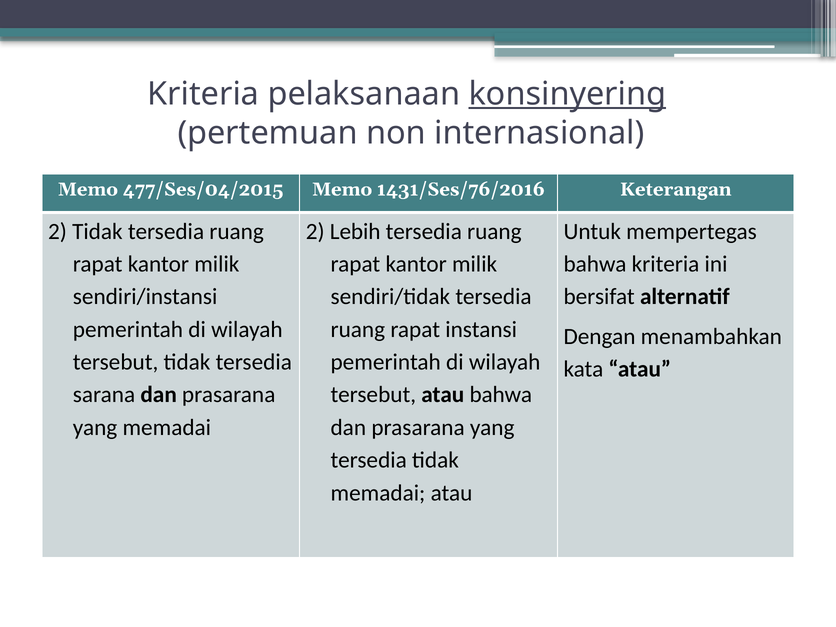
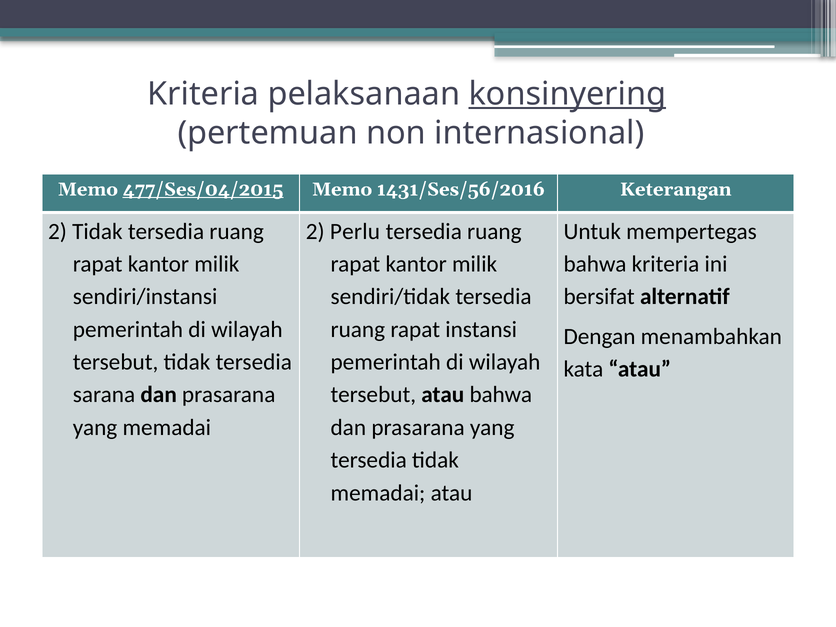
477/Ses/04/2015 underline: none -> present (203, 189)
1431/Ses/76/2016: 1431/Ses/76/2016 -> 1431/Ses/56/2016 (461, 189)
Lebih: Lebih -> Perlu (355, 231)
